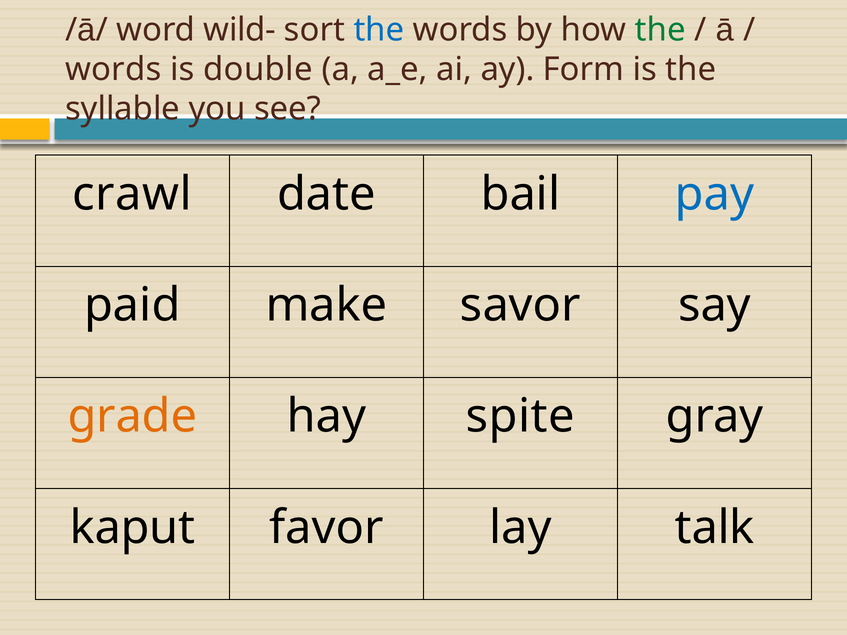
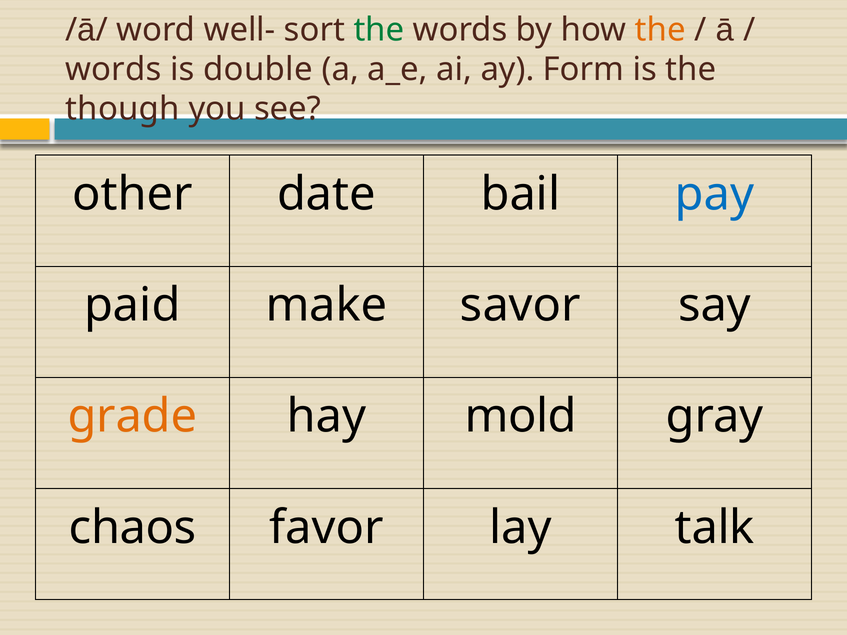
wild-: wild- -> well- (240, 30)
the colour: blue -> green (379, 30)
the colour: green -> orange (660, 30)
syllable: syllable -> though (122, 109)
crawl: crawl -> other (132, 194)
spite: spite -> mold (521, 417)
kaput: kaput -> chaos (133, 528)
